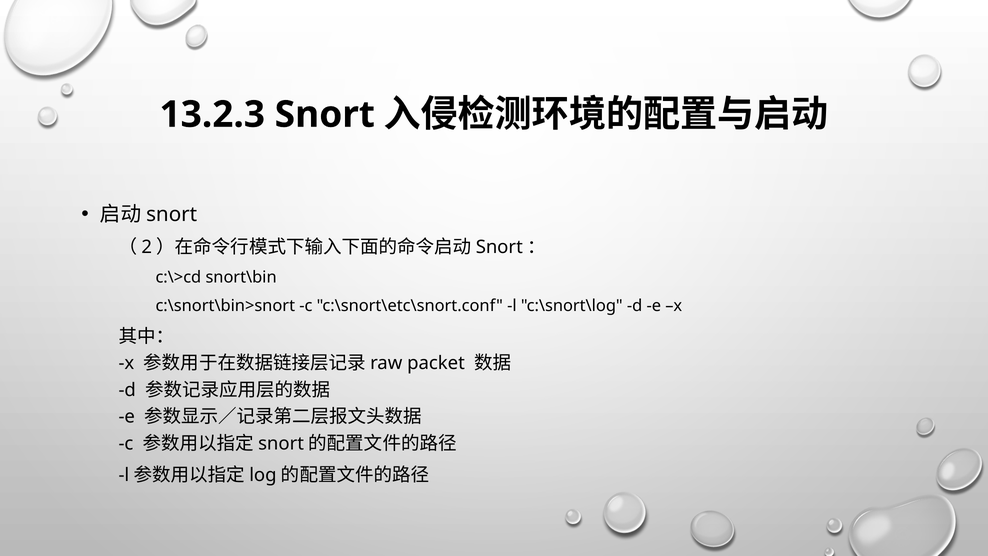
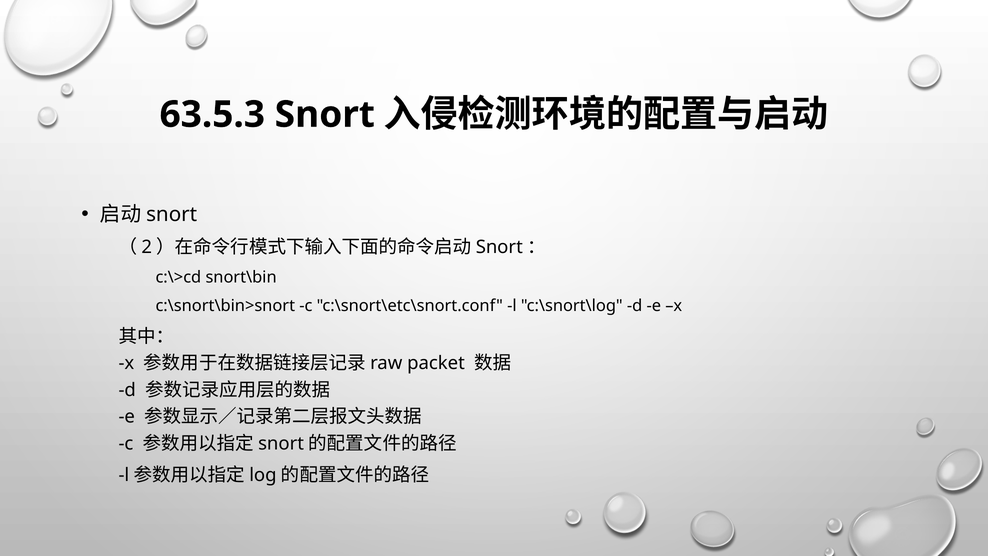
13.2.3: 13.2.3 -> 63.5.3 (212, 115)
